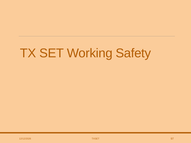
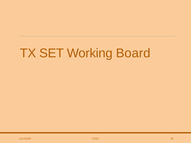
Safety: Safety -> Board (133, 53)
